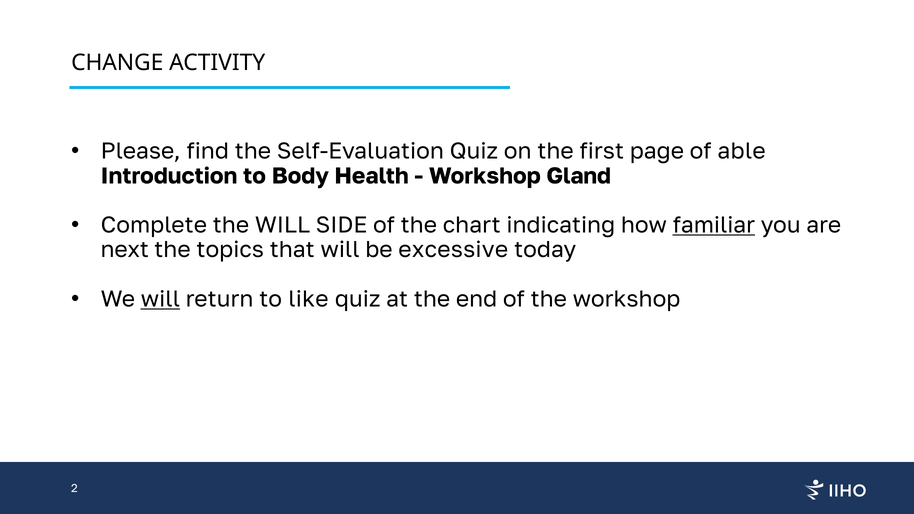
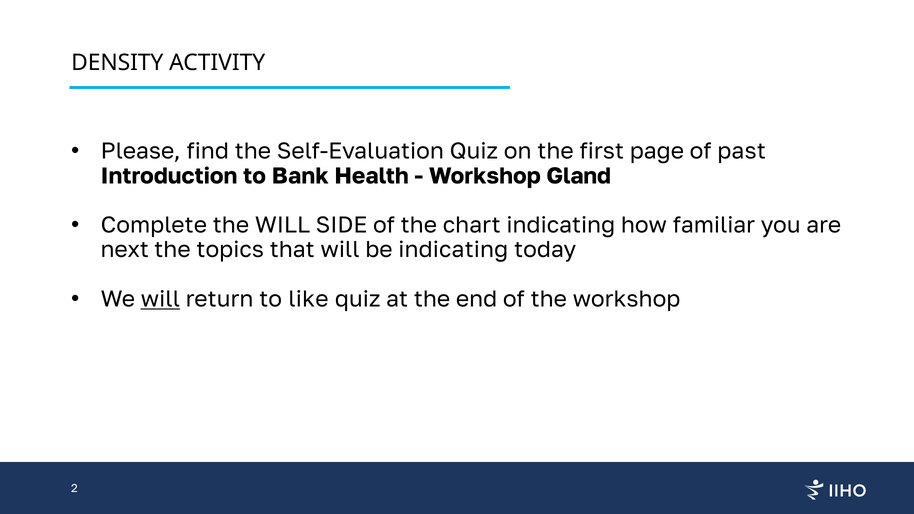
CHANGE: CHANGE -> DENSITY (117, 63)
able: able -> past (742, 151)
Body: Body -> Bank (300, 176)
familiar underline: present -> none (714, 225)
be excessive: excessive -> indicating (453, 250)
